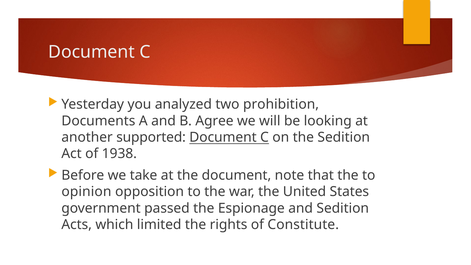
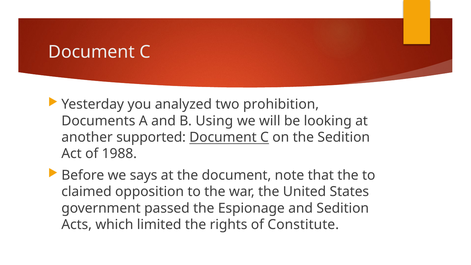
Agree: Agree -> Using (214, 121)
1938: 1938 -> 1988 (119, 154)
take: take -> says (144, 175)
opinion: opinion -> claimed (87, 192)
